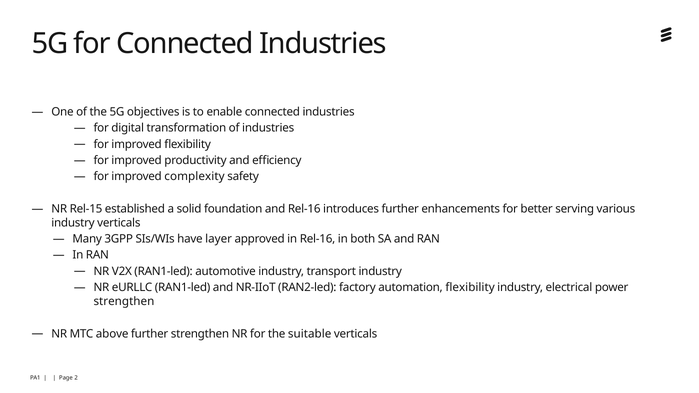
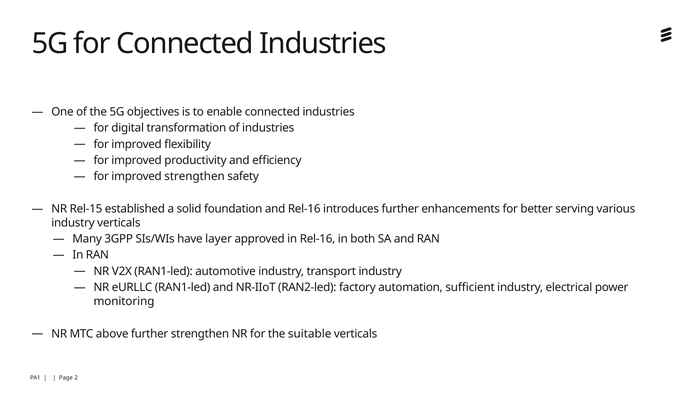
improved complexity: complexity -> strengthen (195, 177)
automation flexibility: flexibility -> sufficient (470, 288)
strengthen: strengthen -> monitoring (124, 301)
